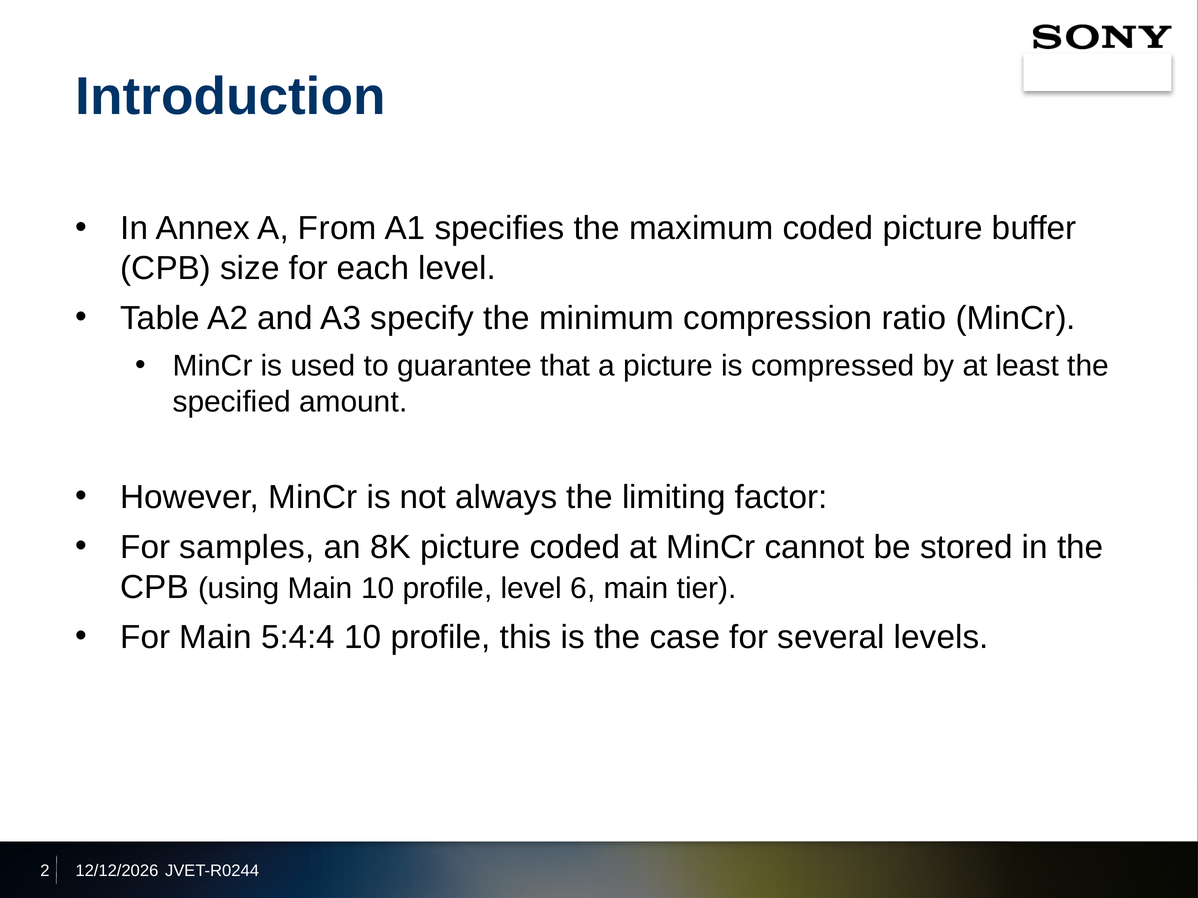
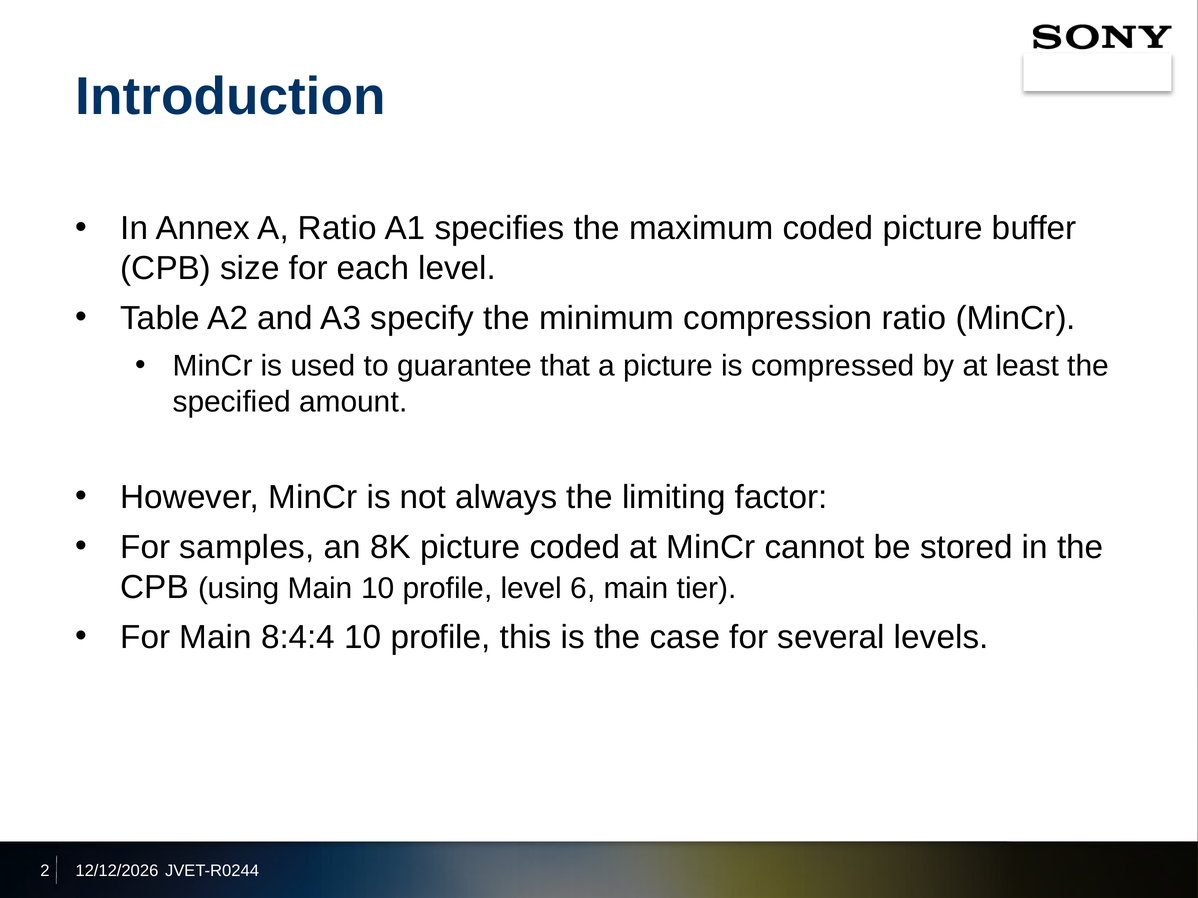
A From: From -> Ratio (337, 229)
5:4:4: 5:4:4 -> 8:4:4 (298, 637)
